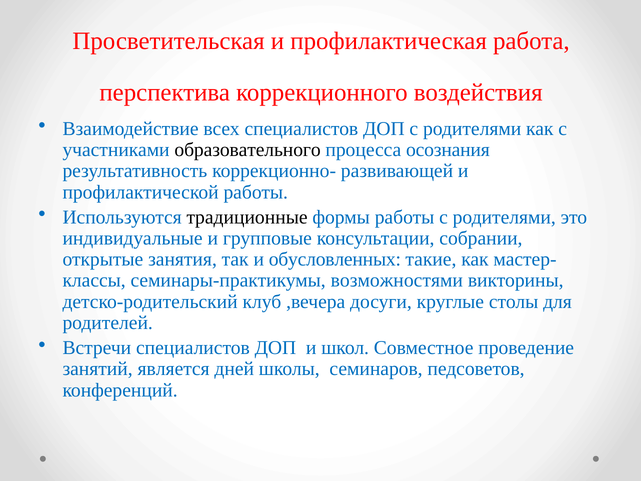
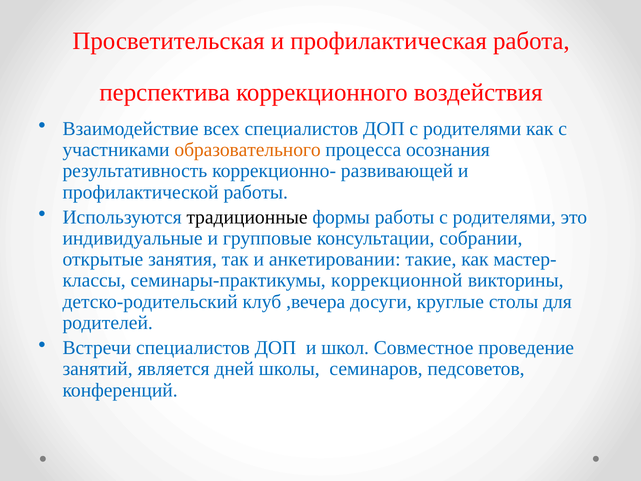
образовательного colour: black -> orange (248, 150)
обусловленных: обусловленных -> анкетировании (335, 259)
возможностями: возможностями -> коррекционной (397, 280)
